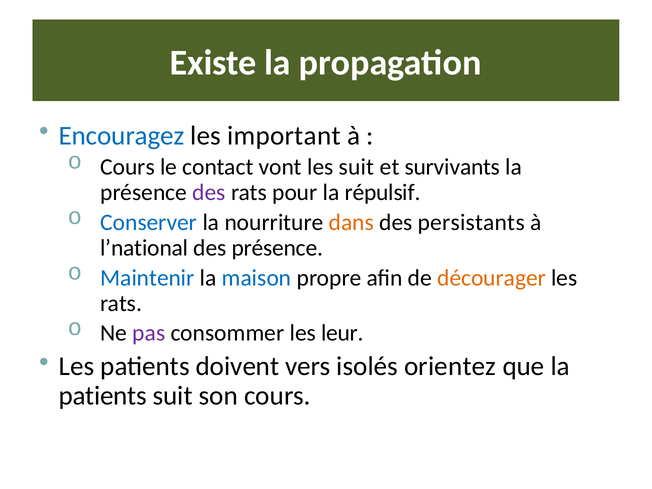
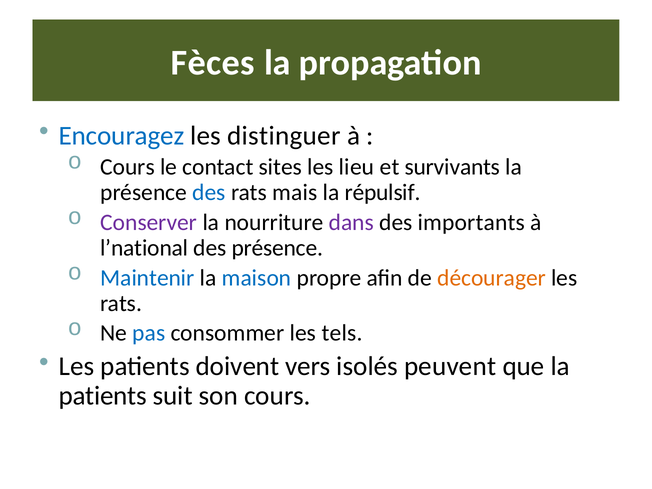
Existe: Existe -> Fèces (213, 63)
important: important -> distinguer (284, 136)
vont: vont -> sites (280, 167)
les suit: suit -> lieu (357, 167)
des colour: purple -> blue (209, 192)
pour: pour -> mais (295, 192)
Conserver colour: blue -> purple (149, 222)
dans colour: orange -> purple (351, 222)
persistants: persistants -> importants (471, 222)
pas colour: purple -> blue (149, 333)
leur: leur -> tels (342, 333)
orientez: orientez -> peuvent (450, 366)
